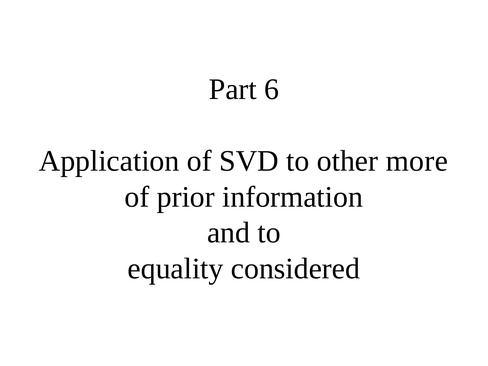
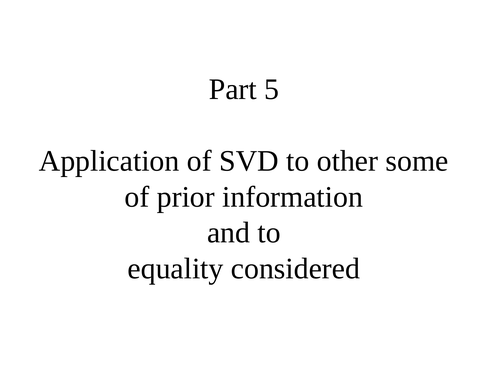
6: 6 -> 5 (272, 89)
more: more -> some (417, 161)
